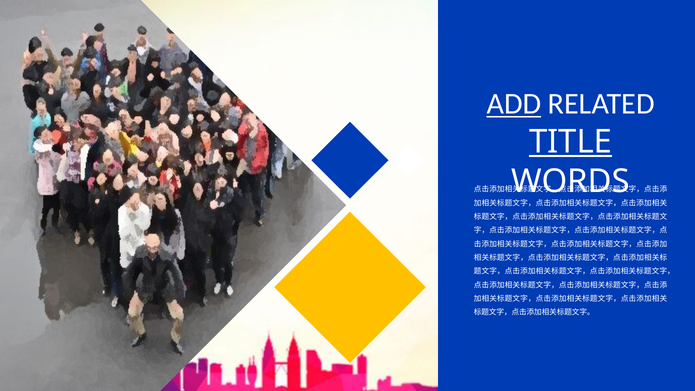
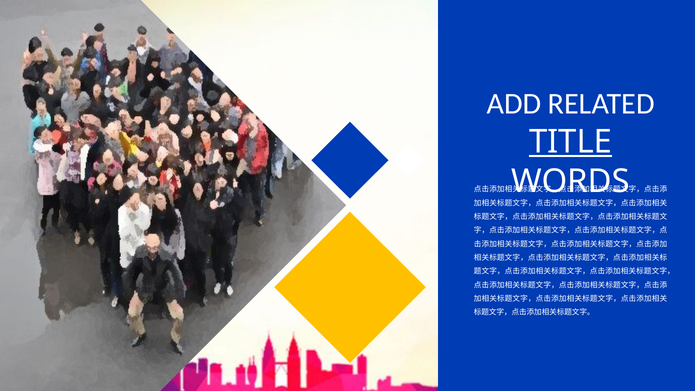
ADD underline: present -> none (514, 104)
